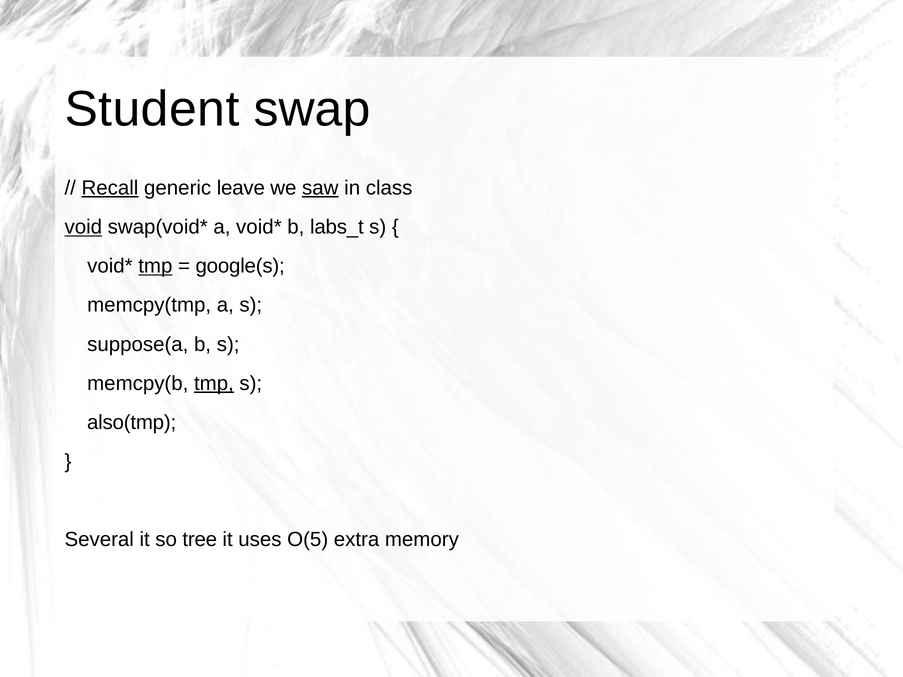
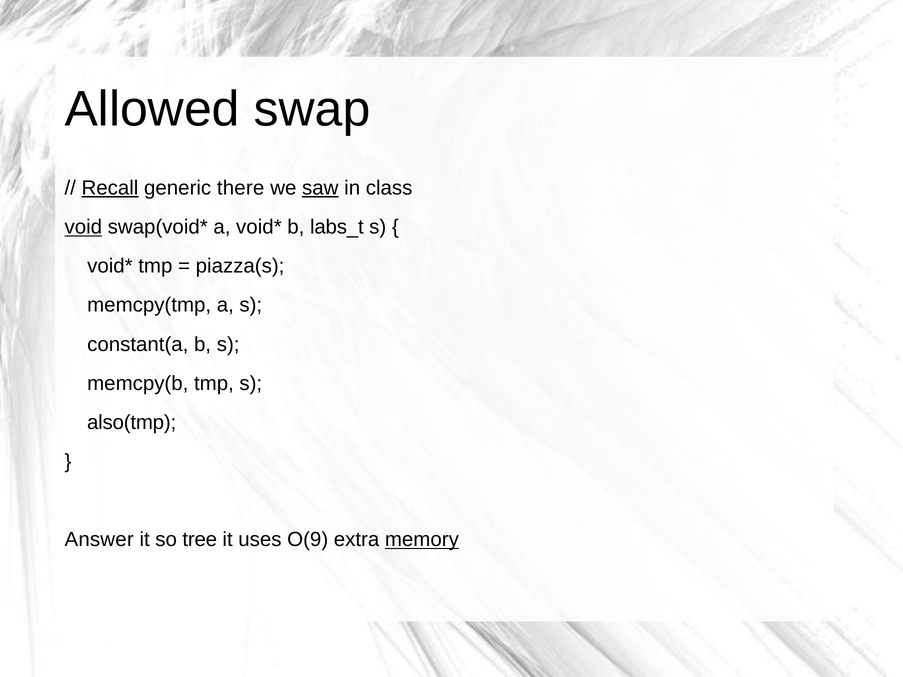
Student: Student -> Allowed (152, 109)
leave: leave -> there (241, 188)
tmp underline: present -> none (155, 266)
google(s: google(s -> piazza(s (240, 266)
suppose(a: suppose(a -> constant(a (138, 344)
tmp underline: present -> none (214, 383)
Several: Several -> Answer (99, 540)
O(5: O(5 -> O(9 (308, 540)
memory underline: none -> present (422, 540)
